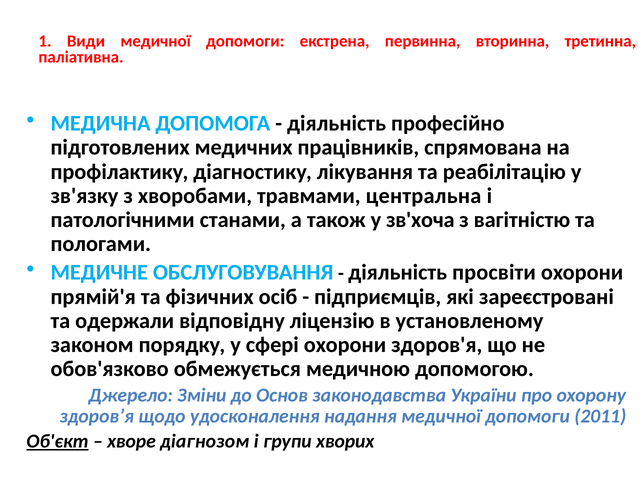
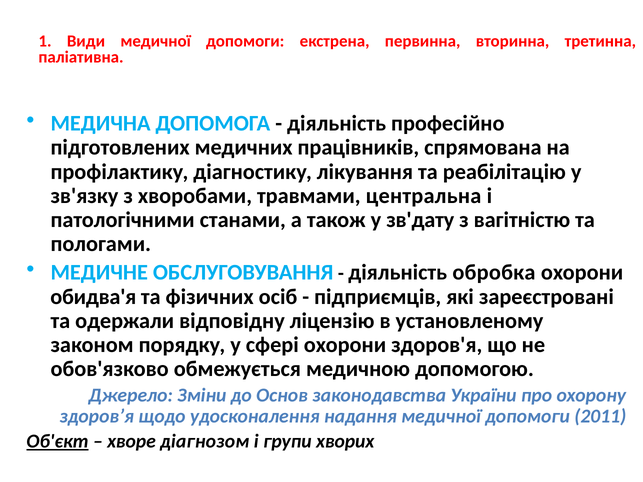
зв'хоча: зв'хоча -> зв'дату (420, 220)
просвіти: просвіти -> обробка (494, 273)
прямій'я: прямій'я -> обидва'я (93, 297)
